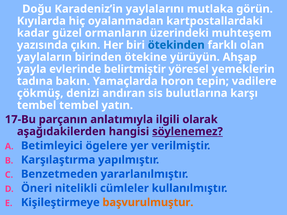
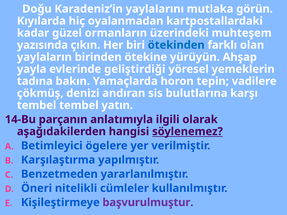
belirtmiştir: belirtmiştir -> geliştirdiği (135, 69)
17-Bu: 17-Bu -> 14-Bu (20, 120)
başvurulmuştur colour: orange -> purple (148, 203)
